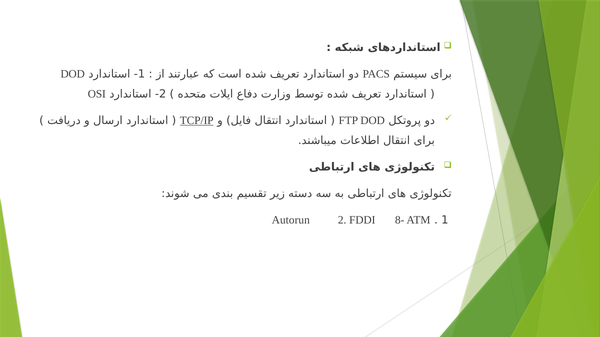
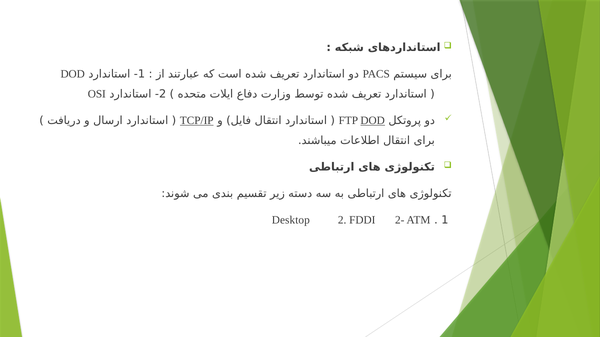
DOD underline: none -> present (373, 121)
Autorun: Autorun -> Desktop (291, 220)
8-: 8- -> 2- (400, 220)
